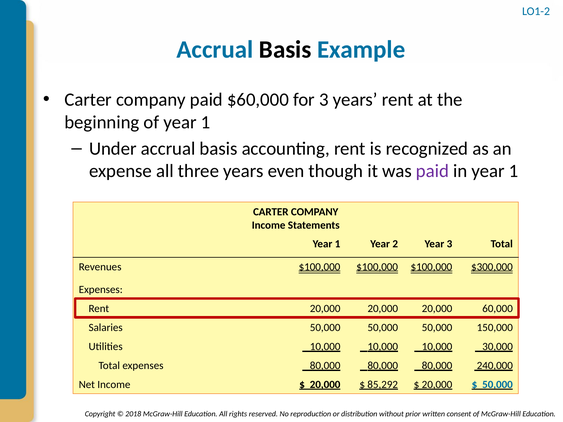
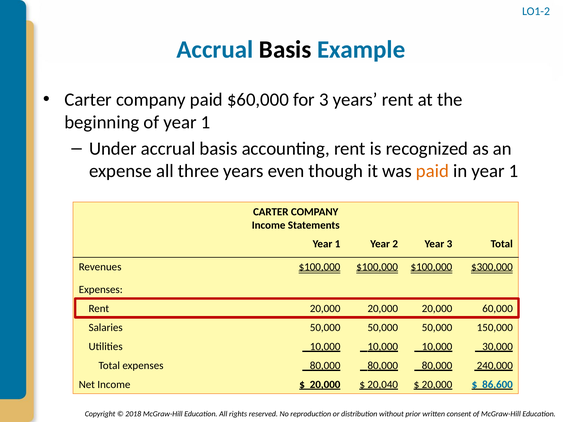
paid colour: purple -> orange (432, 171)
85,292: 85,292 -> 20,040 (383, 385)
50,000: 50,000 -> 86,600 (498, 385)
